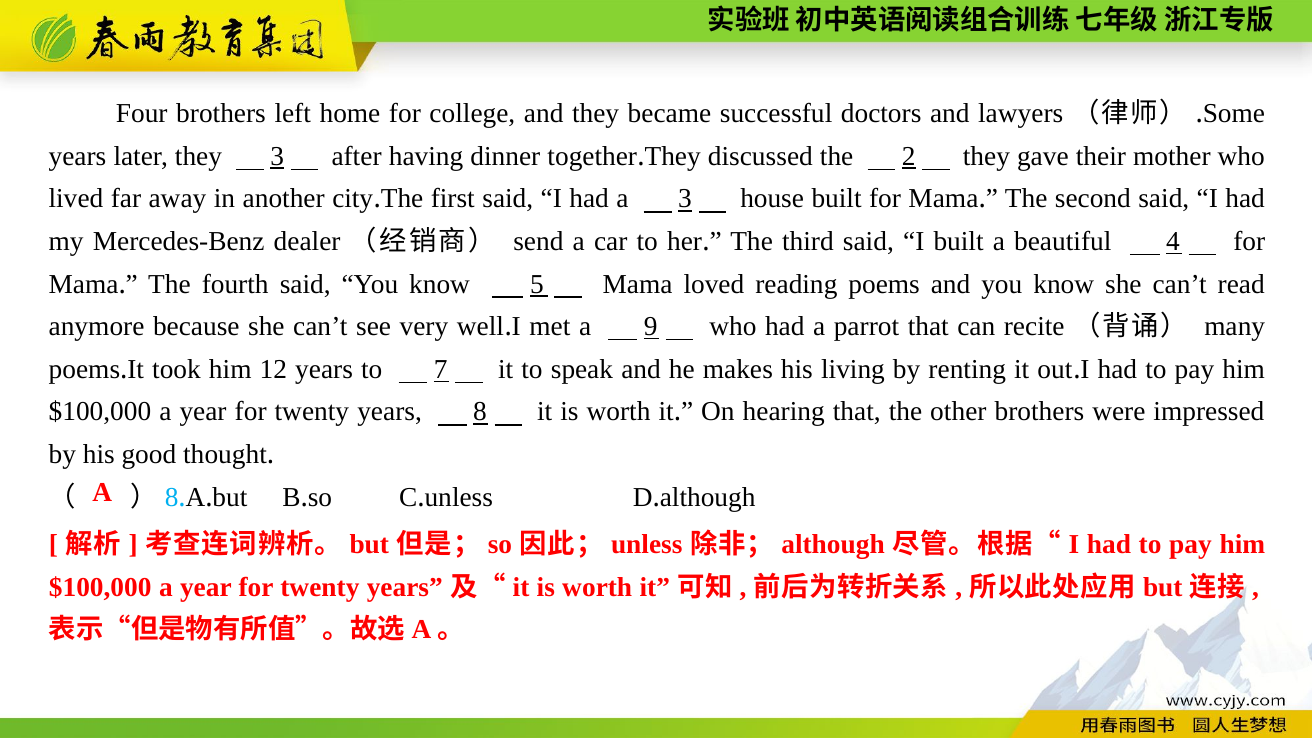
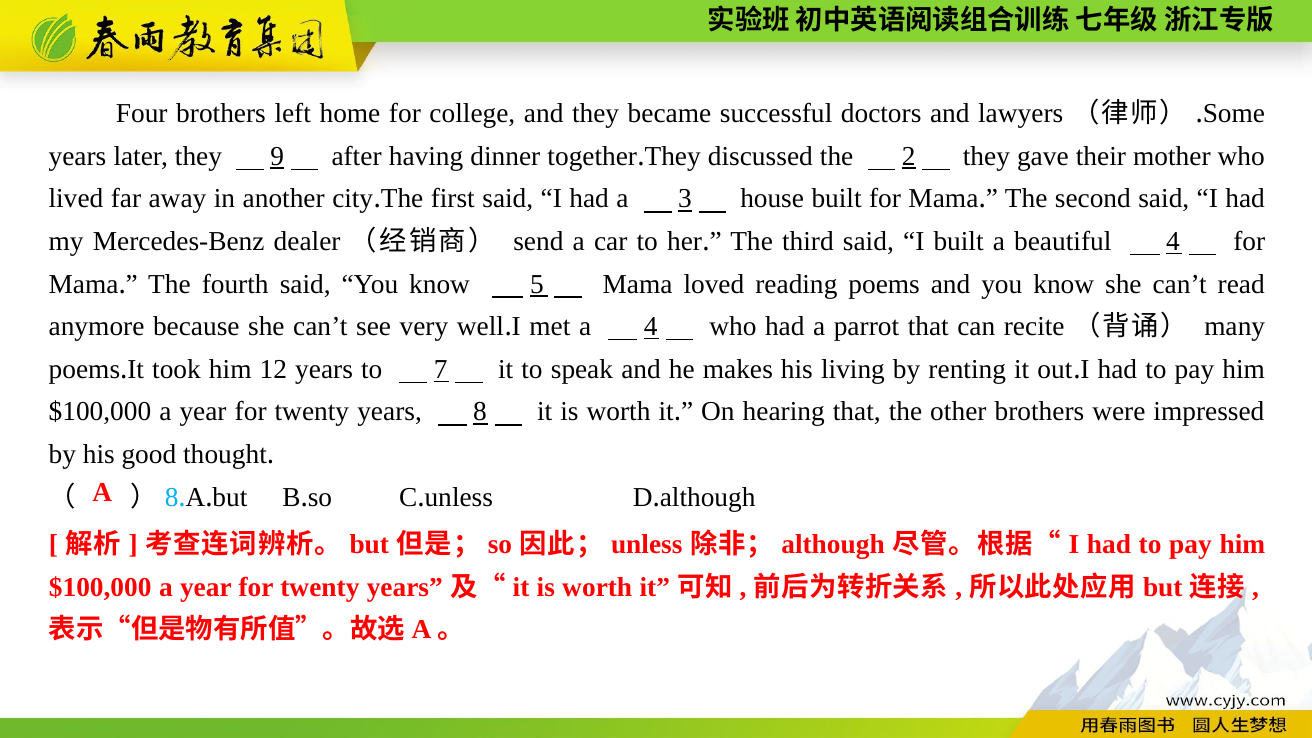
they 3: 3 -> 9 (277, 156)
a 9: 9 -> 4 (651, 327)
